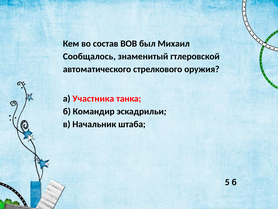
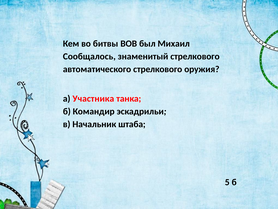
состав: состав -> битвы (106, 43)
знаменитый гтлеровской: гтлеровской -> стрелкового (195, 56)
